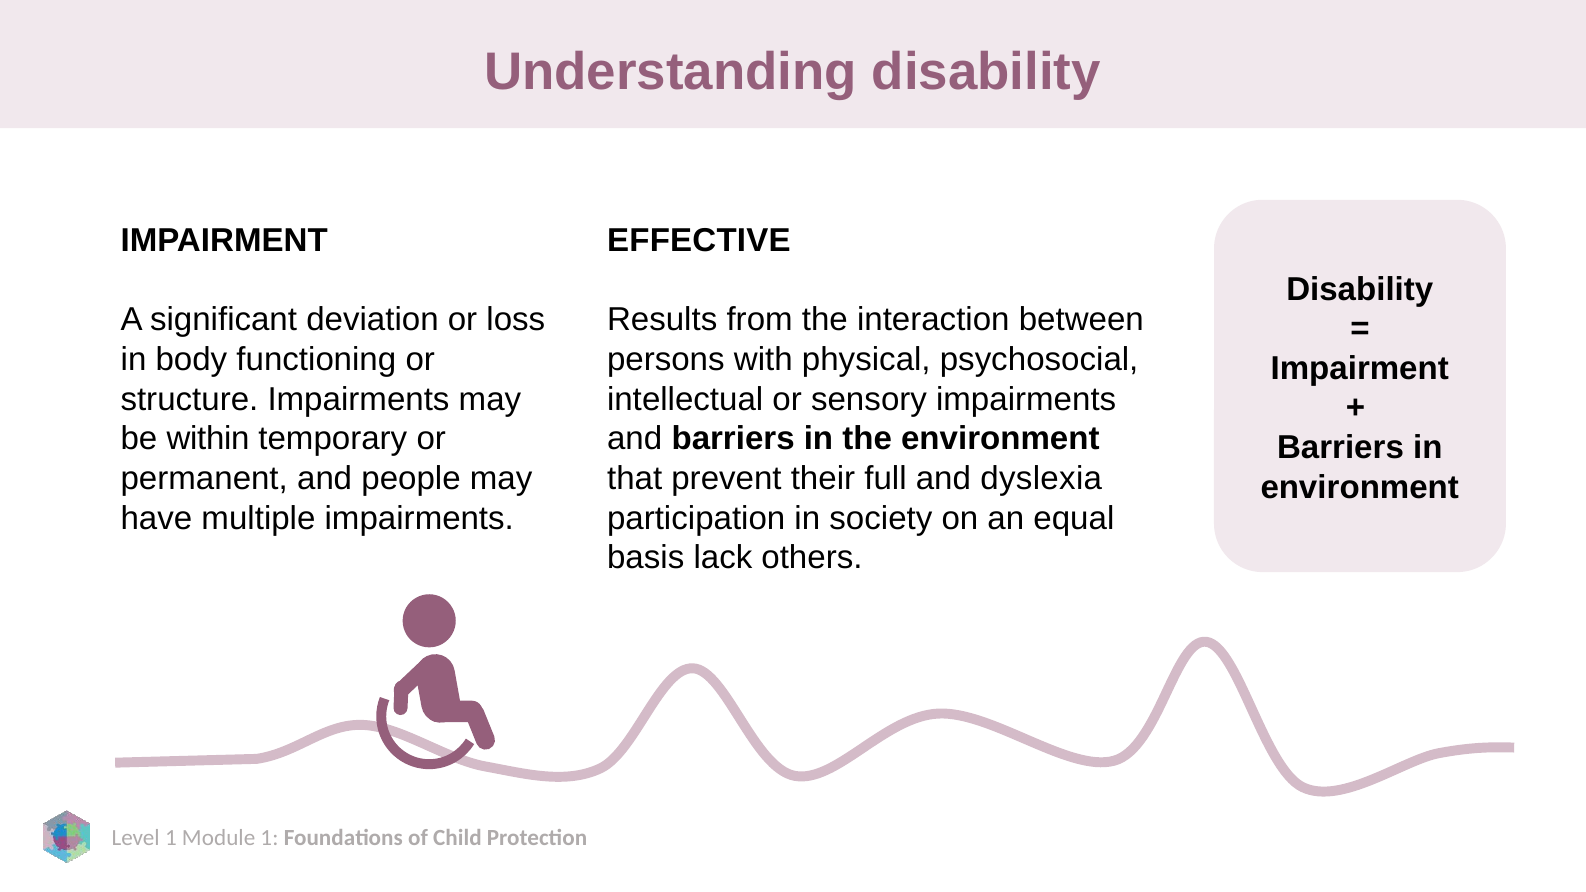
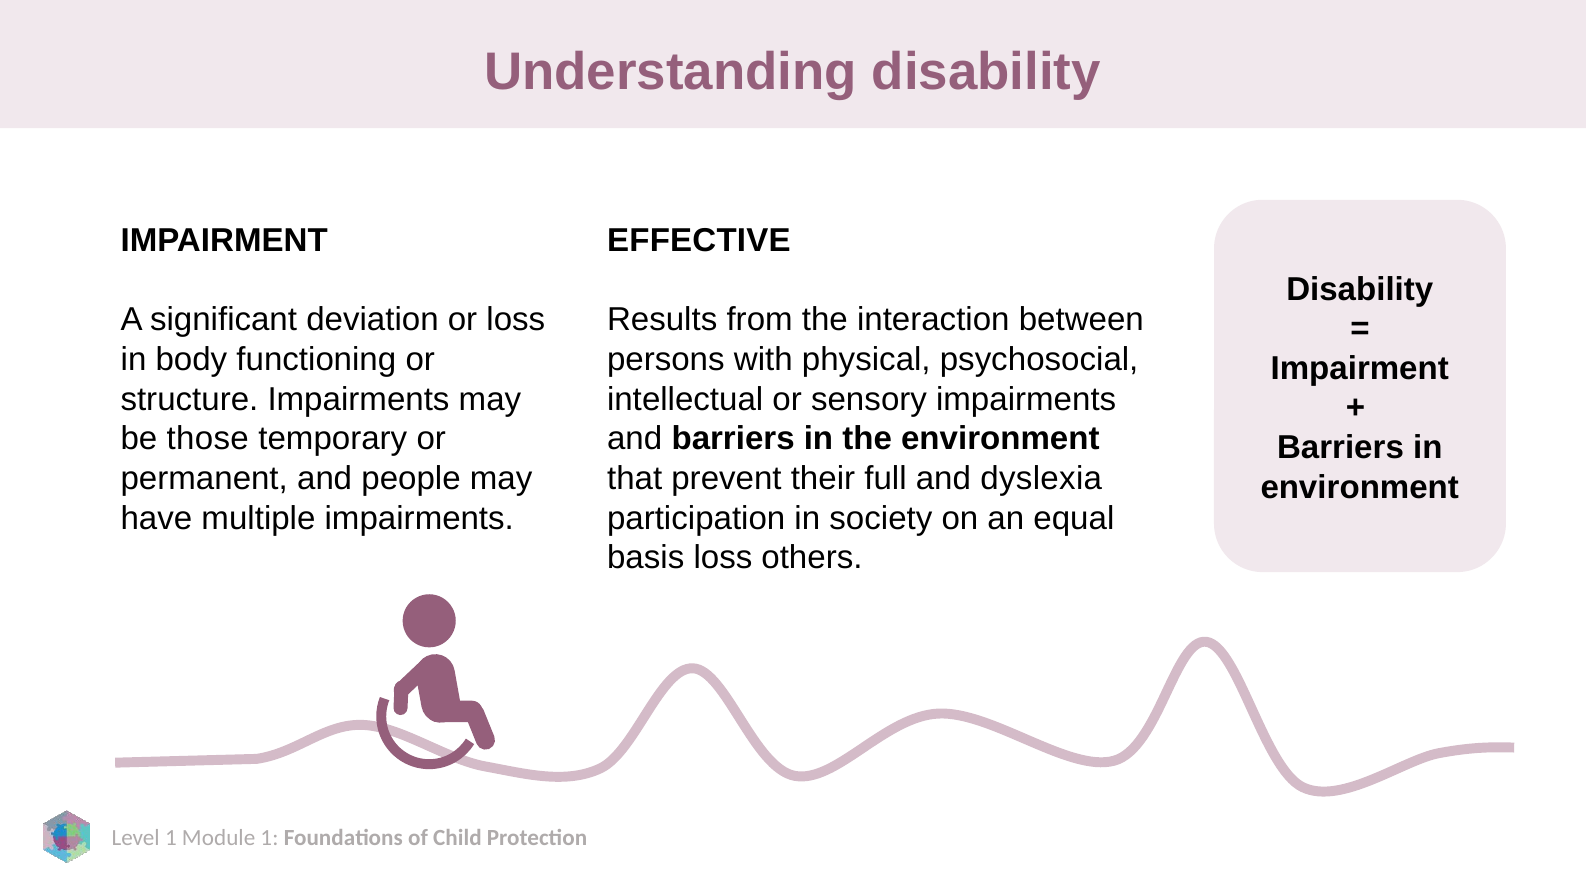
within: within -> those (208, 439)
basis lack: lack -> loss (723, 558)
